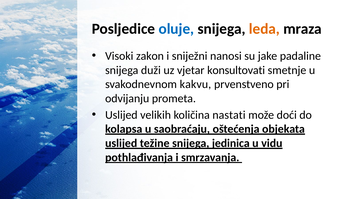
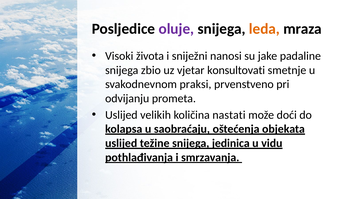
oluje colour: blue -> purple (176, 29)
zakon: zakon -> života (150, 56)
duži: duži -> zbio (151, 70)
kakvu: kakvu -> praksi (195, 84)
